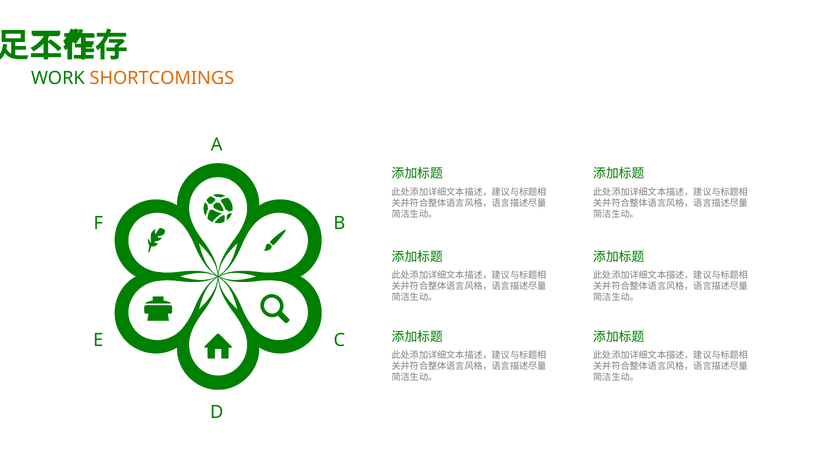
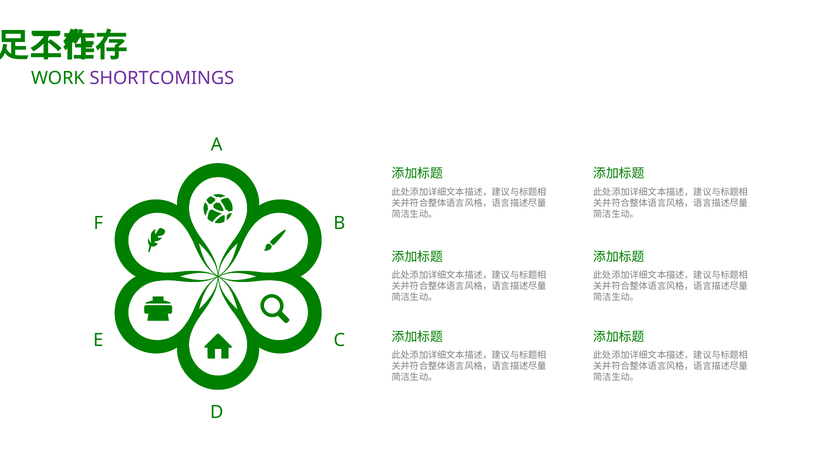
SHORTCOMINGS colour: orange -> purple (162, 78)
